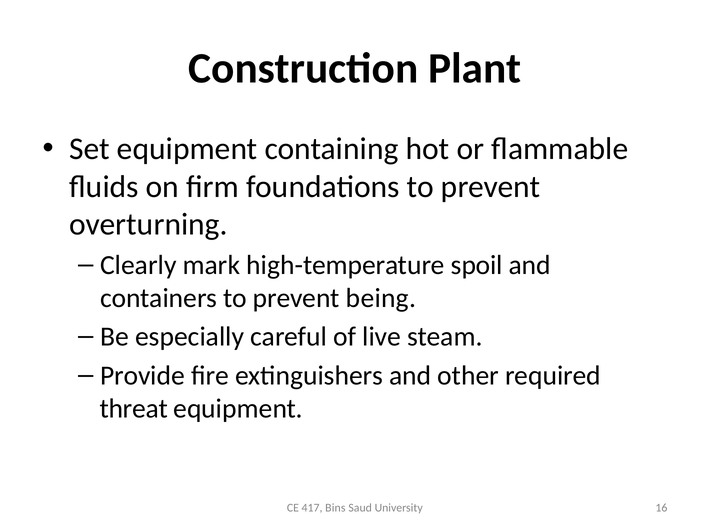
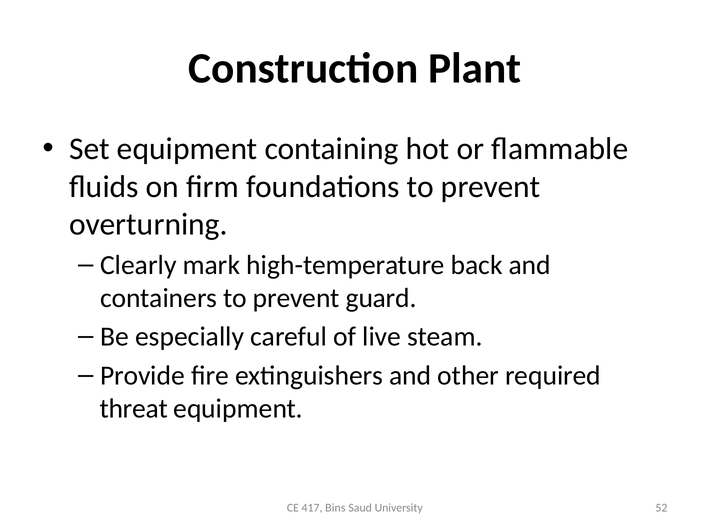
spoil: spoil -> back (477, 265)
being: being -> guard (381, 299)
16: 16 -> 52 (661, 508)
